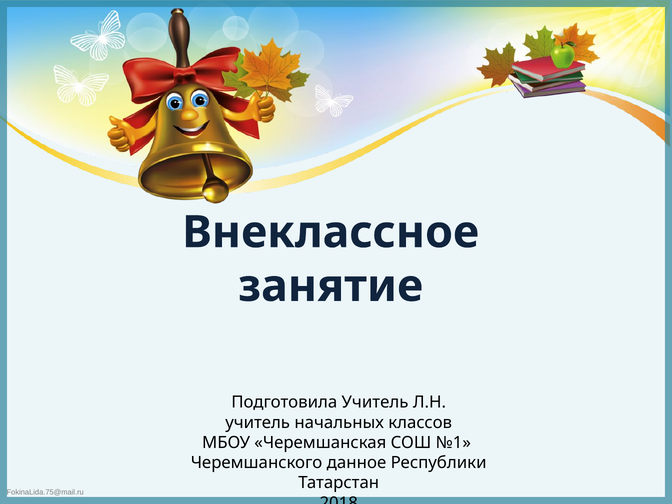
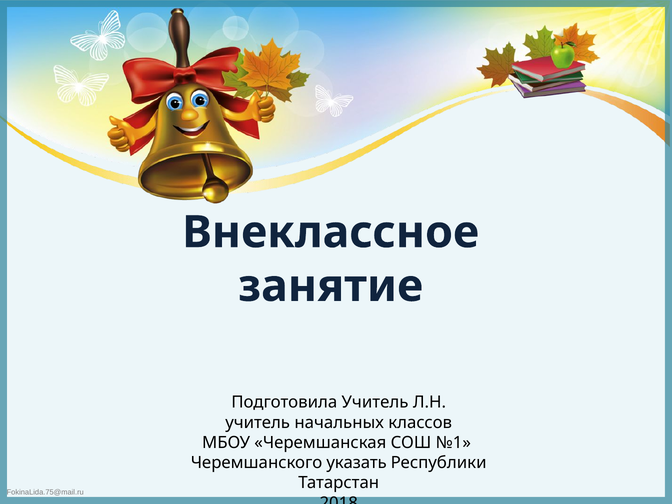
данное: данное -> указать (357, 463)
